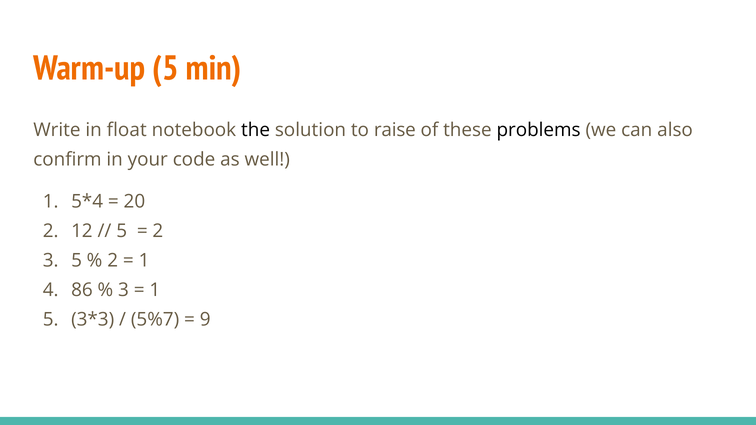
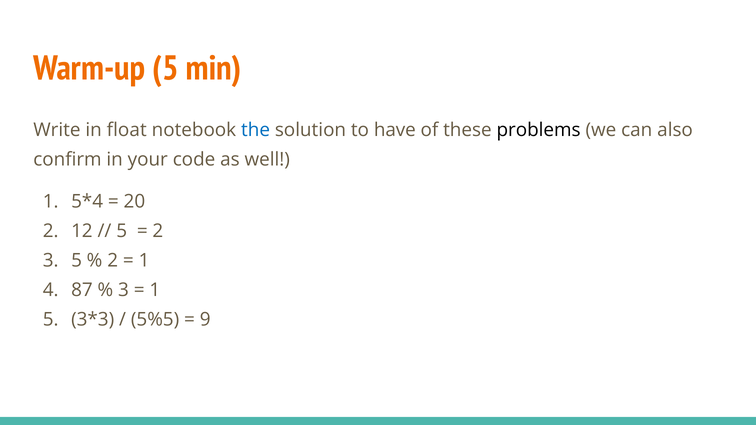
the colour: black -> blue (256, 130)
raise: raise -> have (395, 130)
86: 86 -> 87 (82, 290)
5%7: 5%7 -> 5%5 (155, 320)
